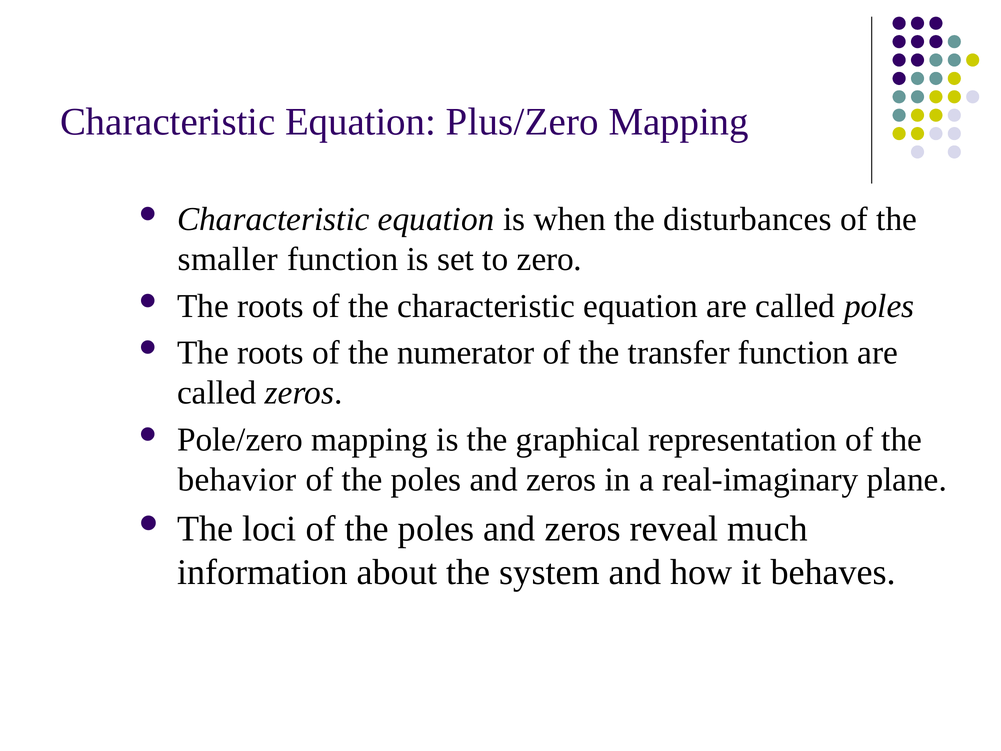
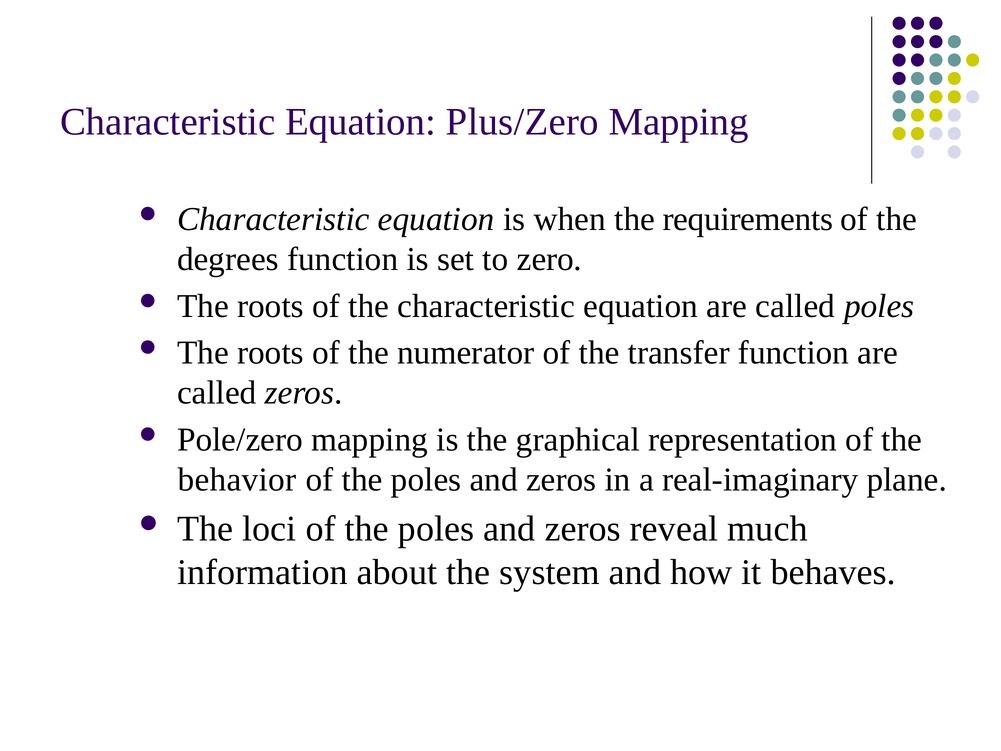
disturbances: disturbances -> requirements (748, 219)
smaller: smaller -> degrees (228, 259)
